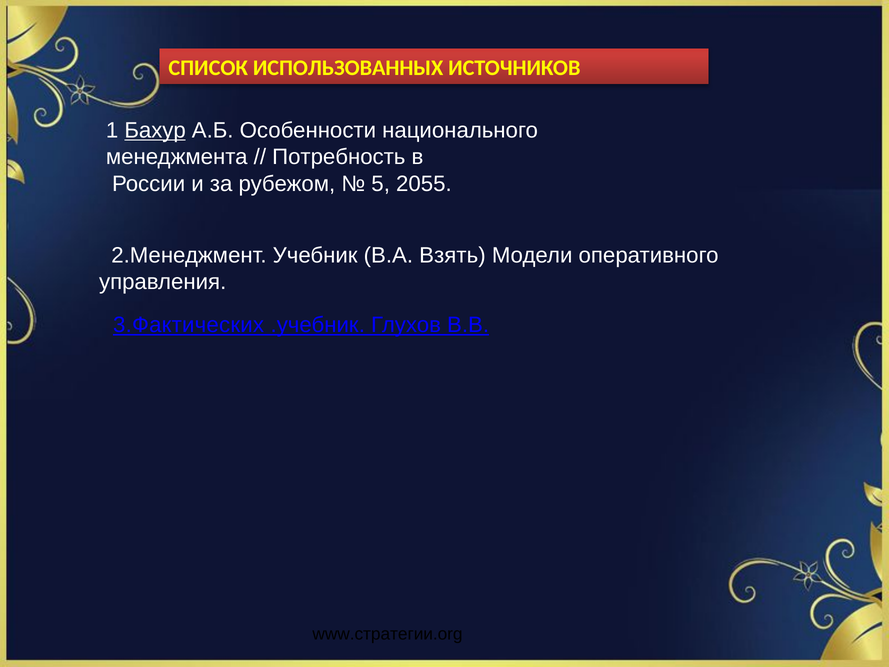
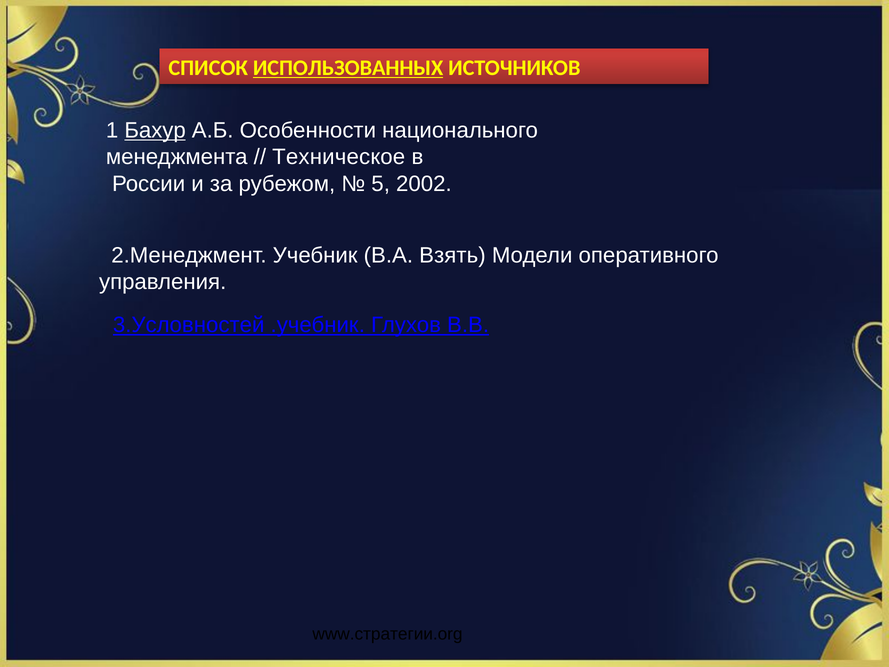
ИСПОЛЬЗОВАННЫХ underline: none -> present (348, 68)
Потребность: Потребность -> Техническое (339, 157)
2055: 2055 -> 2002 (424, 184)
3.Фактических: 3.Фактических -> 3.Условностей (189, 325)
